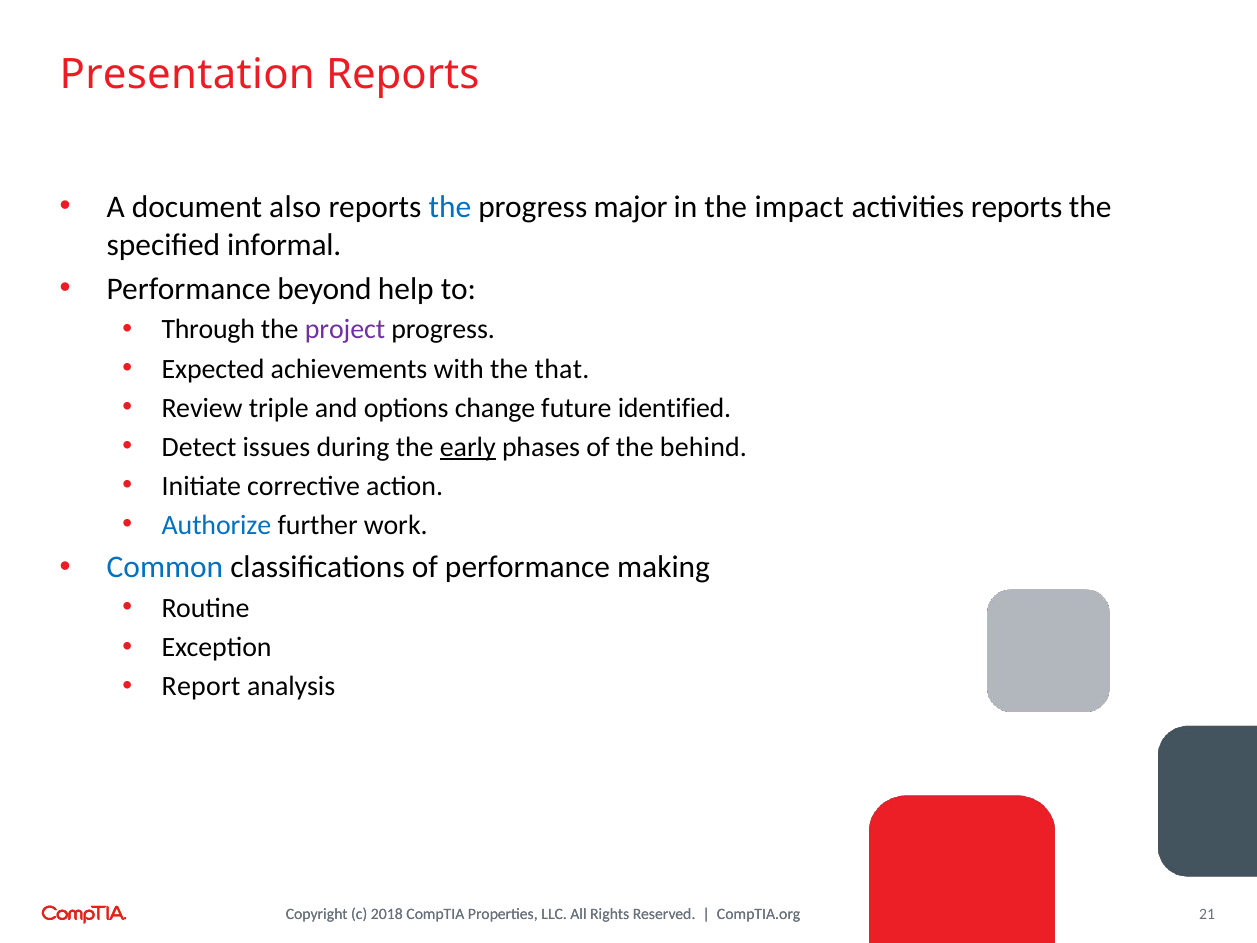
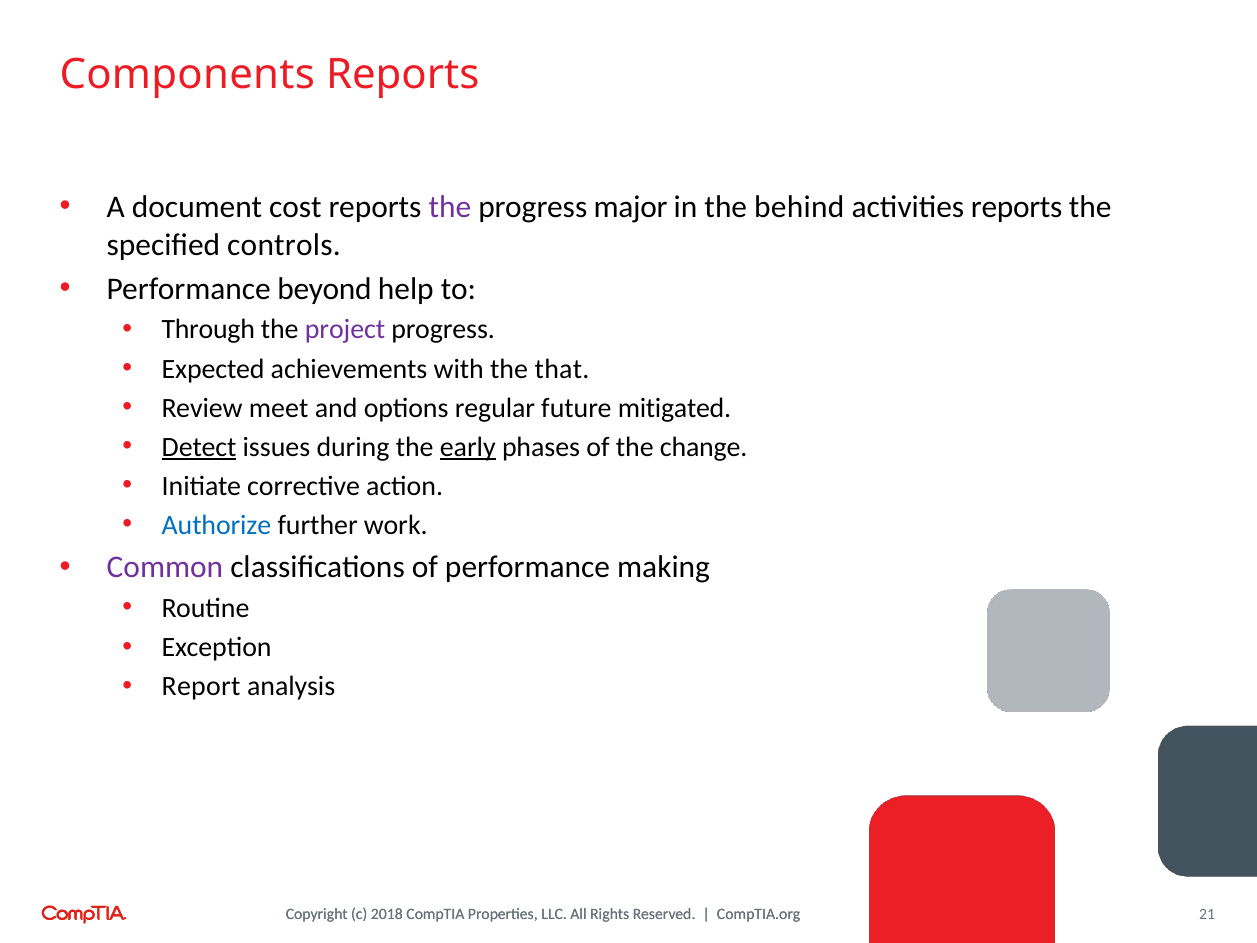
Presentation: Presentation -> Components (187, 75)
also: also -> cost (295, 207)
the colour: blue -> purple (450, 207)
impact: impact -> behind (799, 207)
informal: informal -> controls (284, 245)
triple: triple -> meet (279, 408)
change: change -> regular (495, 408)
identified: identified -> mitigated (674, 408)
Detect underline: none -> present (199, 447)
behind: behind -> change (704, 447)
Common colour: blue -> purple (165, 567)
